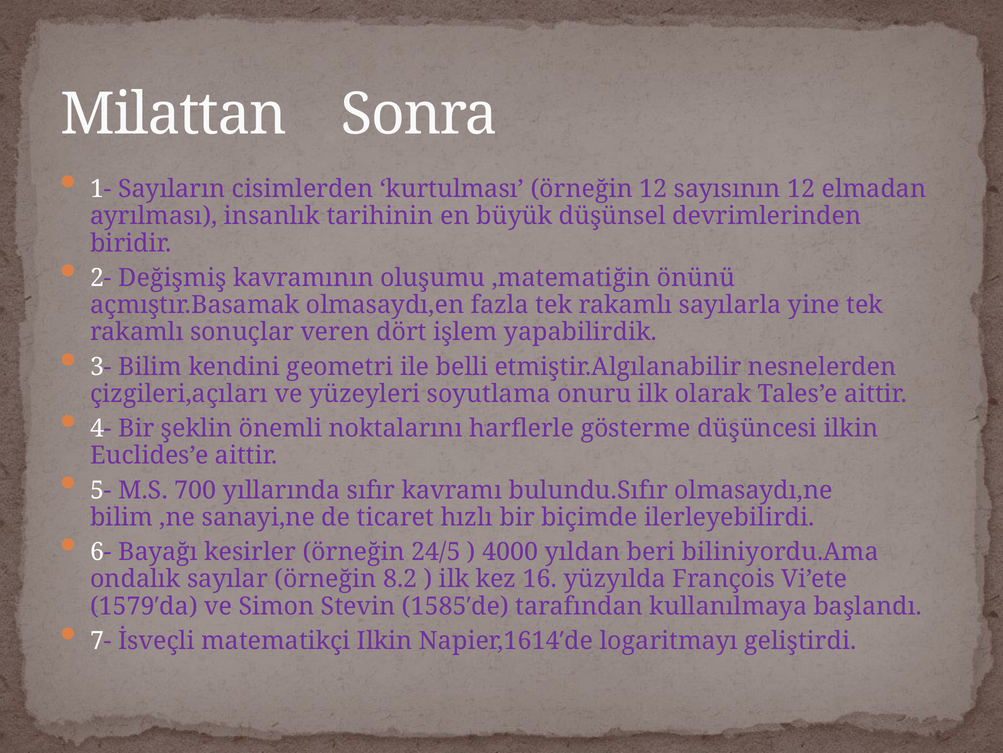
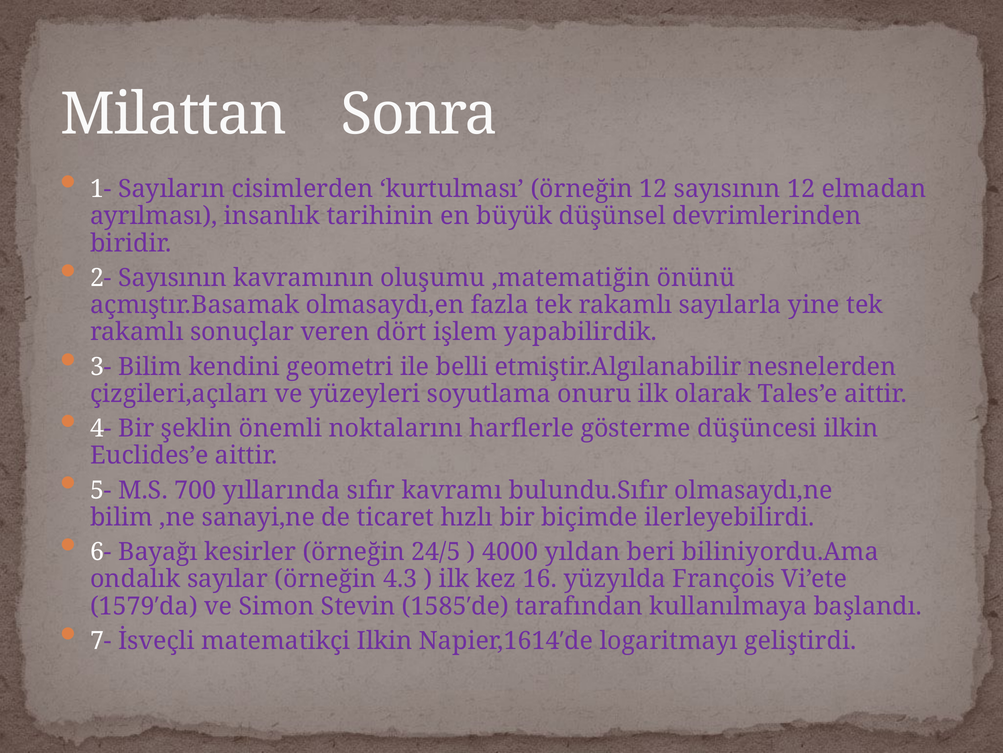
2- Değişmiş: Değişmiş -> Sayısının (172, 278)
8.2: 8.2 -> 4.3 (400, 579)
